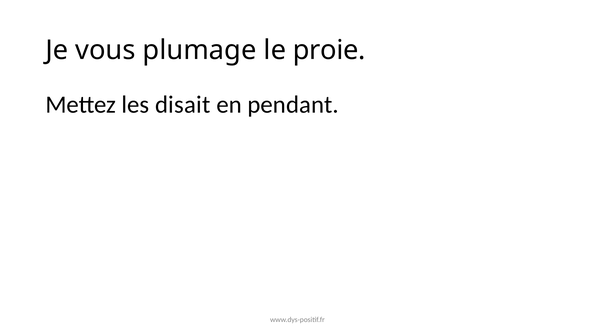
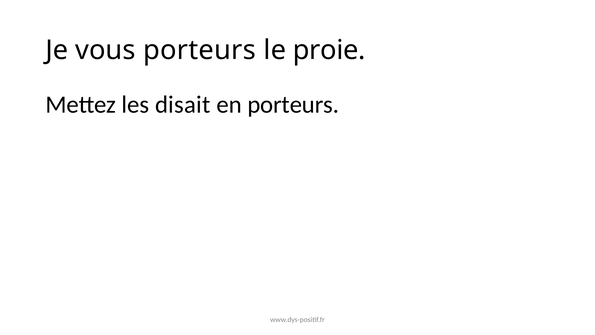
vous plumage: plumage -> porteurs (199, 50)
en pendant: pendant -> porteurs (293, 105)
